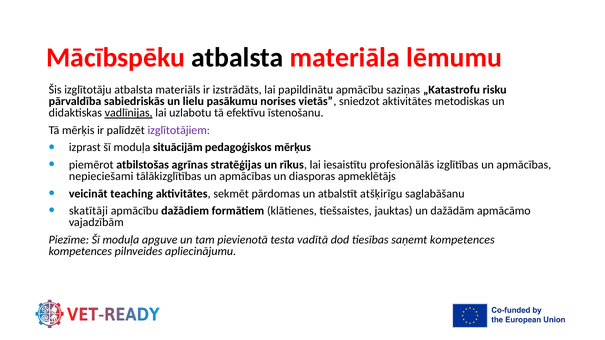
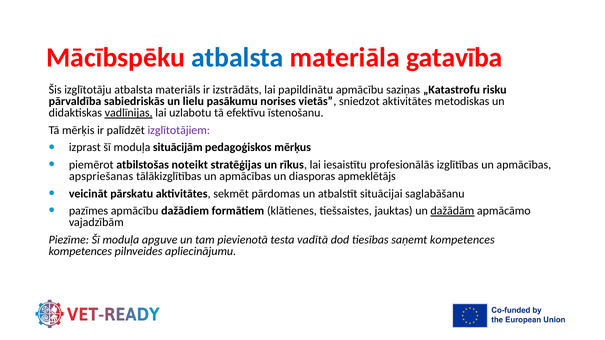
atbalsta colour: black -> blue (238, 58)
lēmumu: lēmumu -> gatavība (454, 58)
agrīnas: agrīnas -> noteikt (190, 165)
nepieciešami: nepieciešami -> apspriešanas (101, 176)
teaching: teaching -> pārskatu (132, 194)
atšķirīgu: atšķirīgu -> situācijai (381, 194)
skatītāji: skatītāji -> pazīmes (89, 211)
dažādām underline: none -> present (452, 211)
